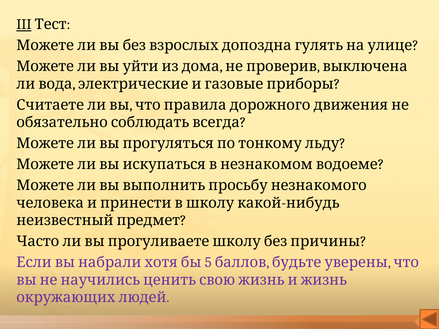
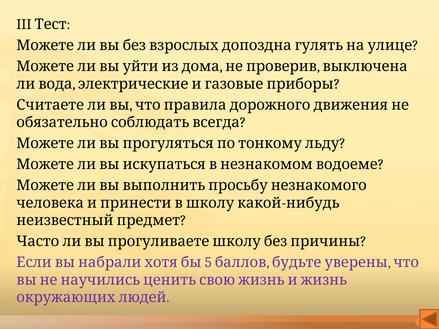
III underline: present -> none (24, 24)
